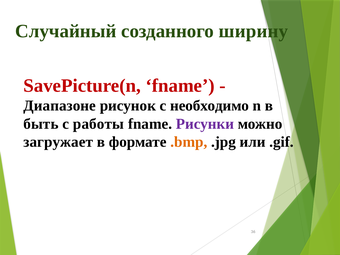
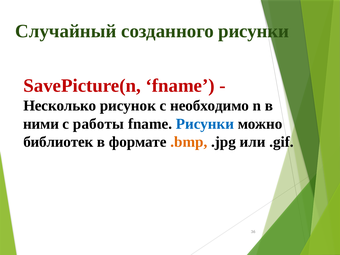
созданного ширину: ширину -> рисунки (254, 31)
Диапазоне: Диапазоне -> Несколько (60, 106)
быть: быть -> ними (41, 124)
Рисунки colour: purple -> blue (205, 124)
загружает: загружает -> библиотек (58, 142)
